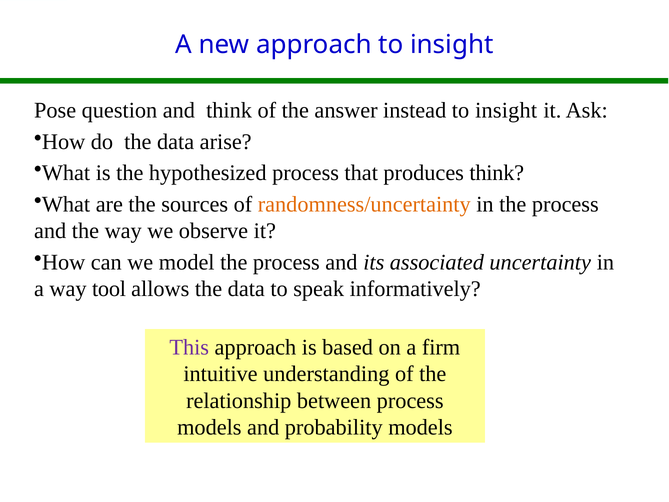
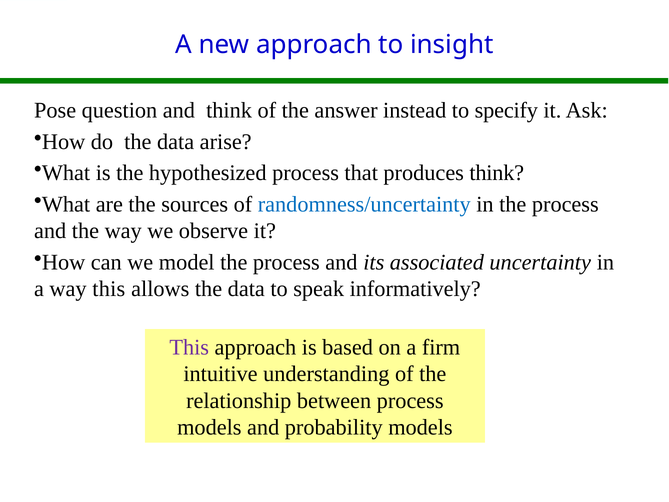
insight: insight -> specify (506, 111)
randomness/uncertainty colour: orange -> blue (364, 204)
way tool: tool -> this (109, 289)
